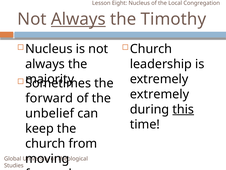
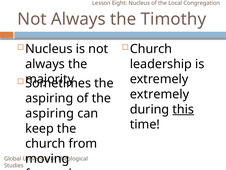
Always underline: present -> none (78, 19)
forward: forward -> aspiring (49, 98)
unbelief: unbelief -> aspiring (50, 113)
